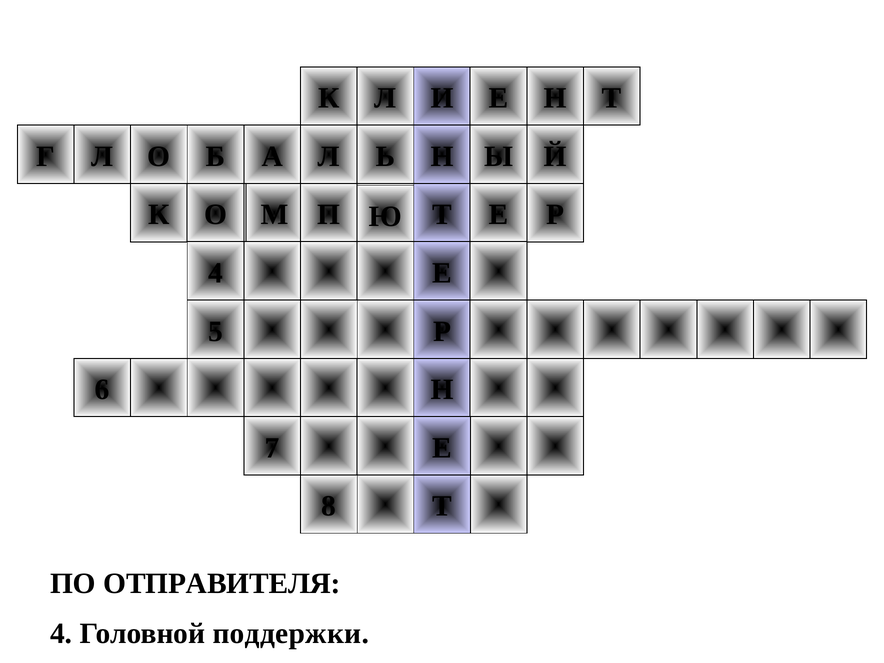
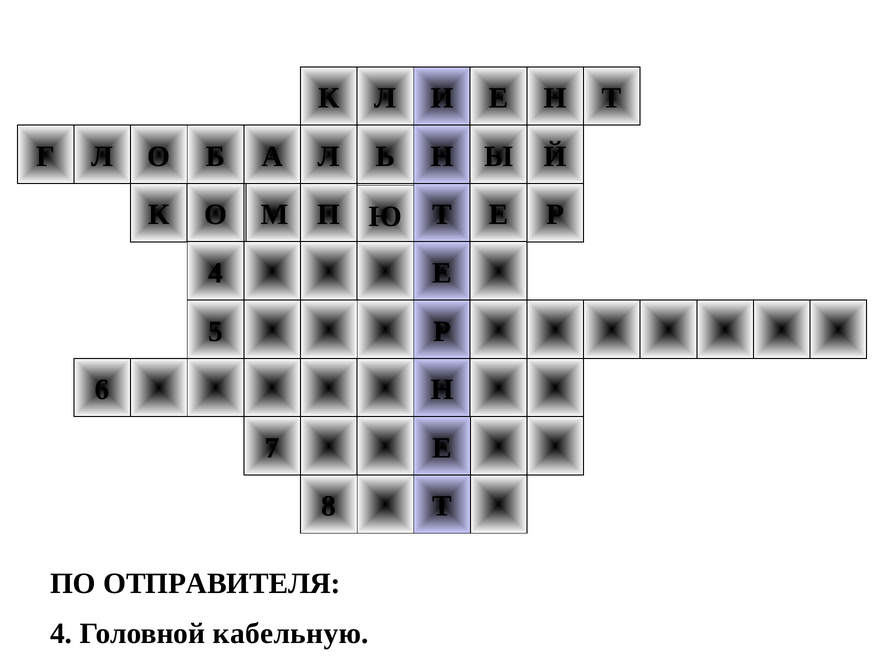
поддержки: поддержки -> кабельную (291, 634)
